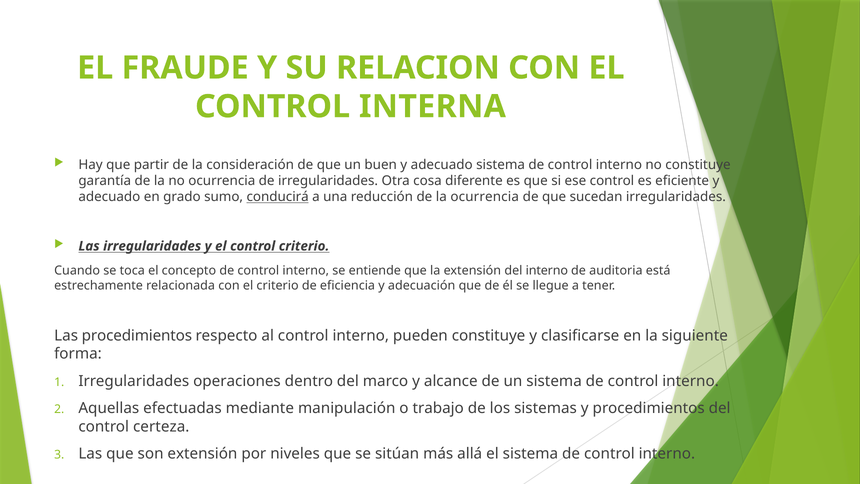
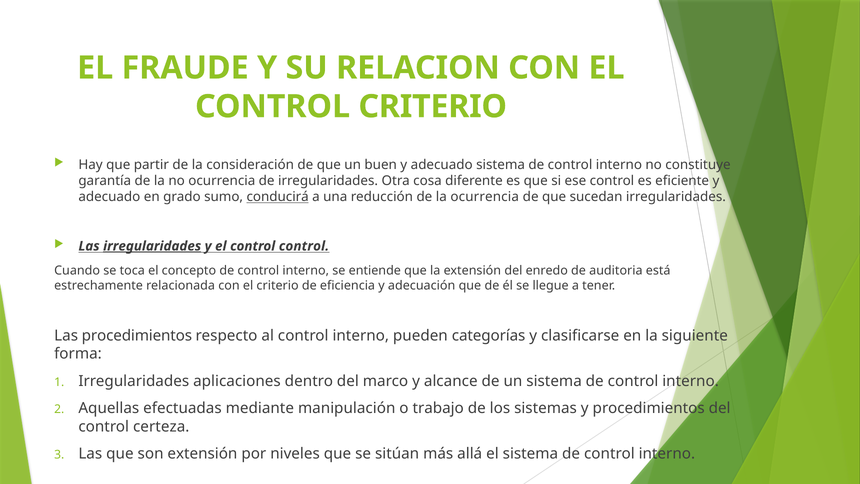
CONTROL INTERNA: INTERNA -> CRITERIO (433, 107)
irregularidades underline: none -> present (152, 246)
control criterio: criterio -> control (304, 246)
del interno: interno -> enredo (547, 270)
pueden constituye: constituye -> categorías (489, 335)
operaciones: operaciones -> aplicaciones (237, 381)
